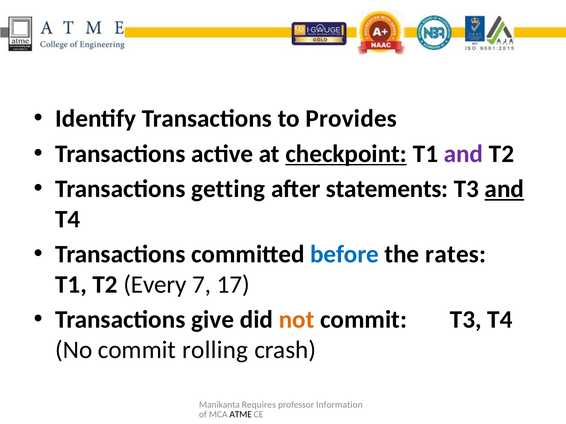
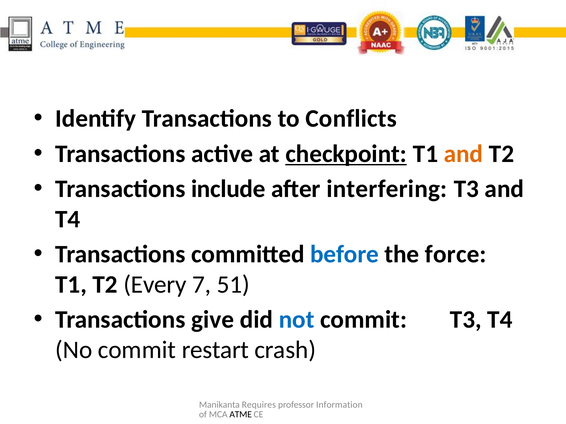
Provides: Provides -> Conflicts (351, 119)
and colour: purple -> orange (463, 154)
getting: getting -> include (228, 189)
statements: statements -> interfering (387, 189)
and underline: present -> none (504, 189)
rates: rates -> force (456, 255)
17: 17 -> 51 (233, 285)
not colour: orange -> blue (297, 320)
rolling: rolling -> restart (215, 350)
